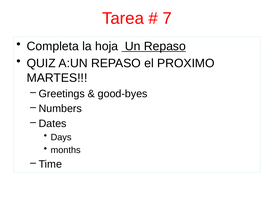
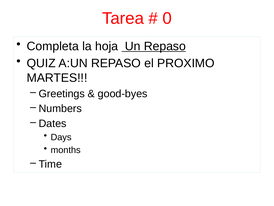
7: 7 -> 0 (167, 18)
